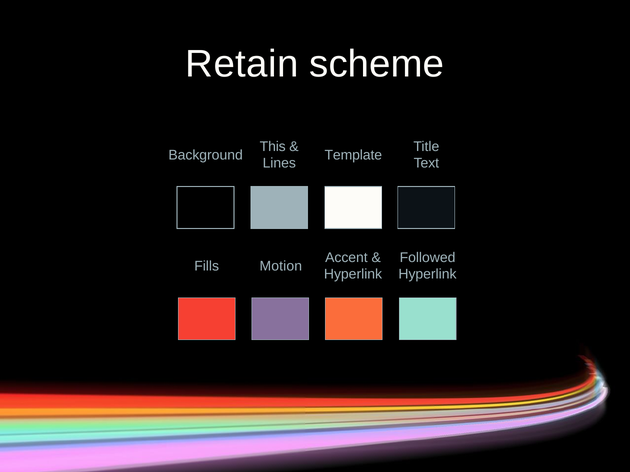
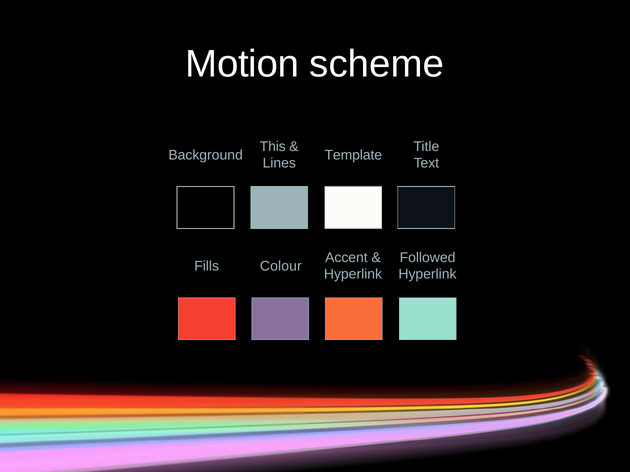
Retain: Retain -> Motion (242, 64)
Motion: Motion -> Colour (281, 266)
